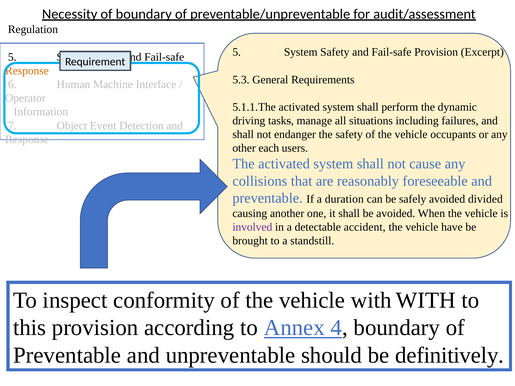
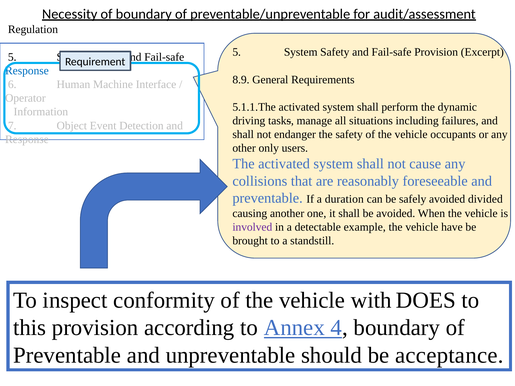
Response colour: orange -> blue (27, 71)
5.3: 5.3 -> 8.9 (241, 80)
each: each -> only (269, 148)
accident: accident -> example (365, 227)
with WITH: WITH -> DOES (426, 300)
definitively: definitively -> acceptance (449, 355)
